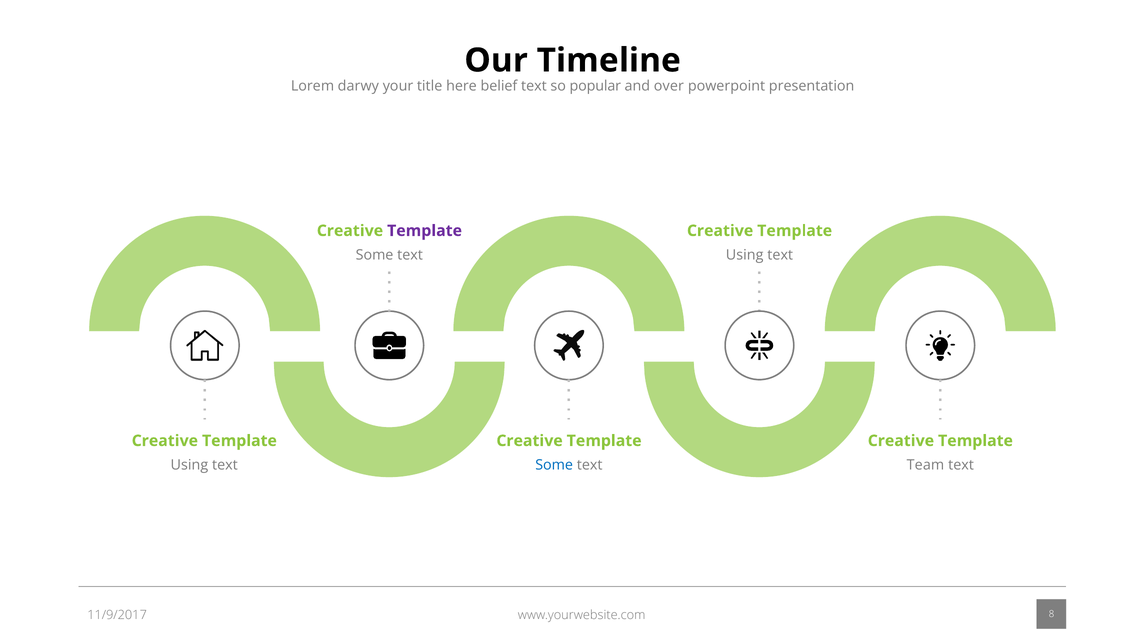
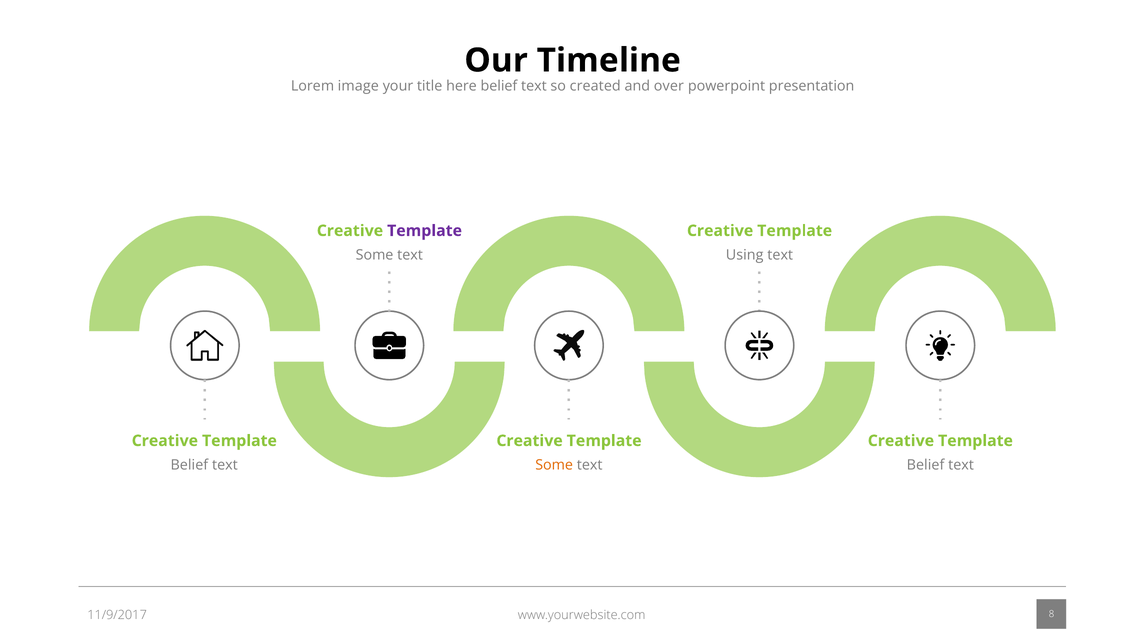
darwy: darwy -> image (358, 86)
popular: popular -> created (595, 86)
Using: Using -> Belief (189, 465)
Some colour: blue -> orange (554, 465)
Team: Team -> Belief (926, 465)
